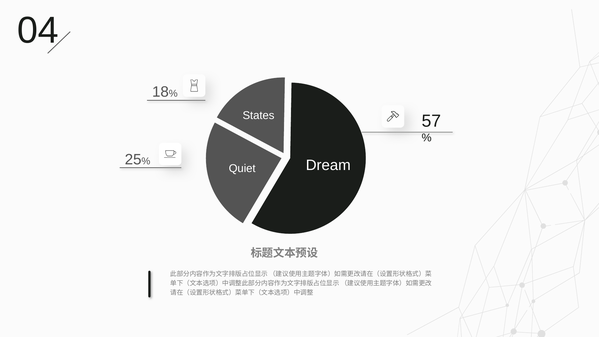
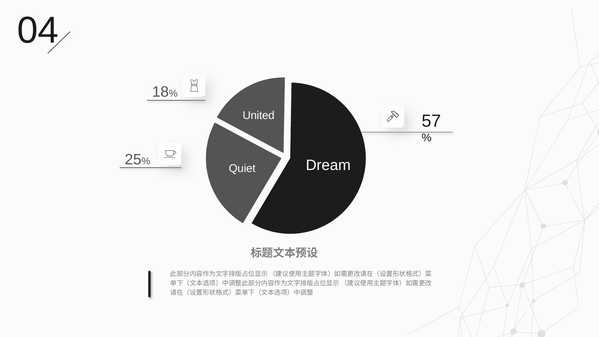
States: States -> United (259, 115)
